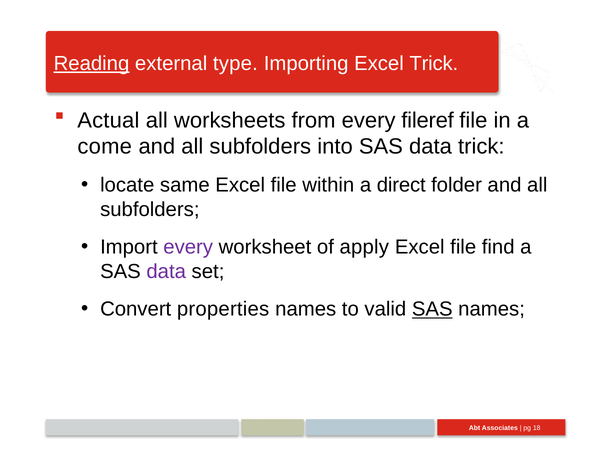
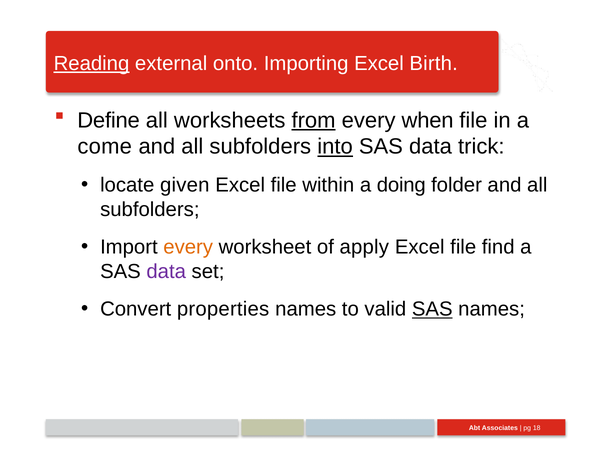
type: type -> onto (236, 64)
Excel Trick: Trick -> Birth (434, 64)
Actual: Actual -> Define (109, 120)
from underline: none -> present (314, 120)
fileref: fileref -> when (428, 120)
into underline: none -> present (335, 147)
same: same -> given (185, 185)
direct: direct -> doing (401, 185)
every colour: purple -> orange (188, 248)
